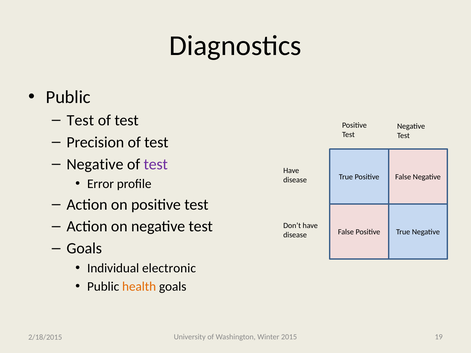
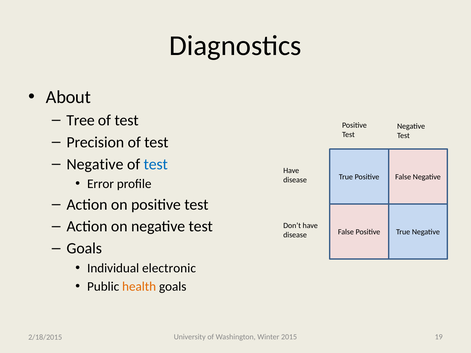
Public: Public -> About (68, 97)
Test: Test -> Tree (81, 120)
test colour: purple -> blue (156, 164)
